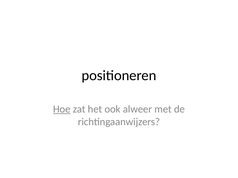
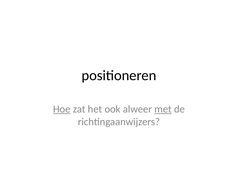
met underline: none -> present (163, 109)
